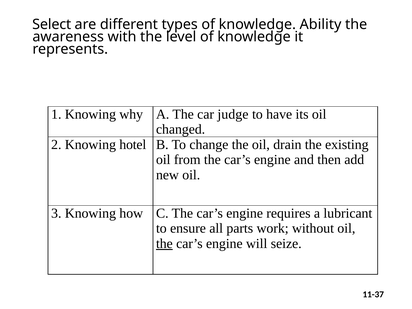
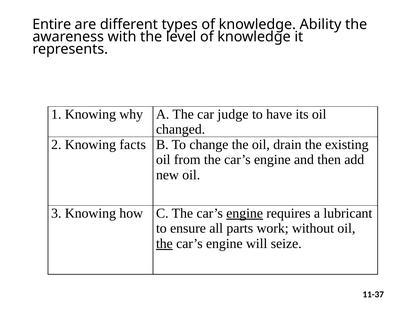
Select: Select -> Entire (52, 24)
hotel: hotel -> facts (133, 145)
engine underline: none -> present (245, 213)
